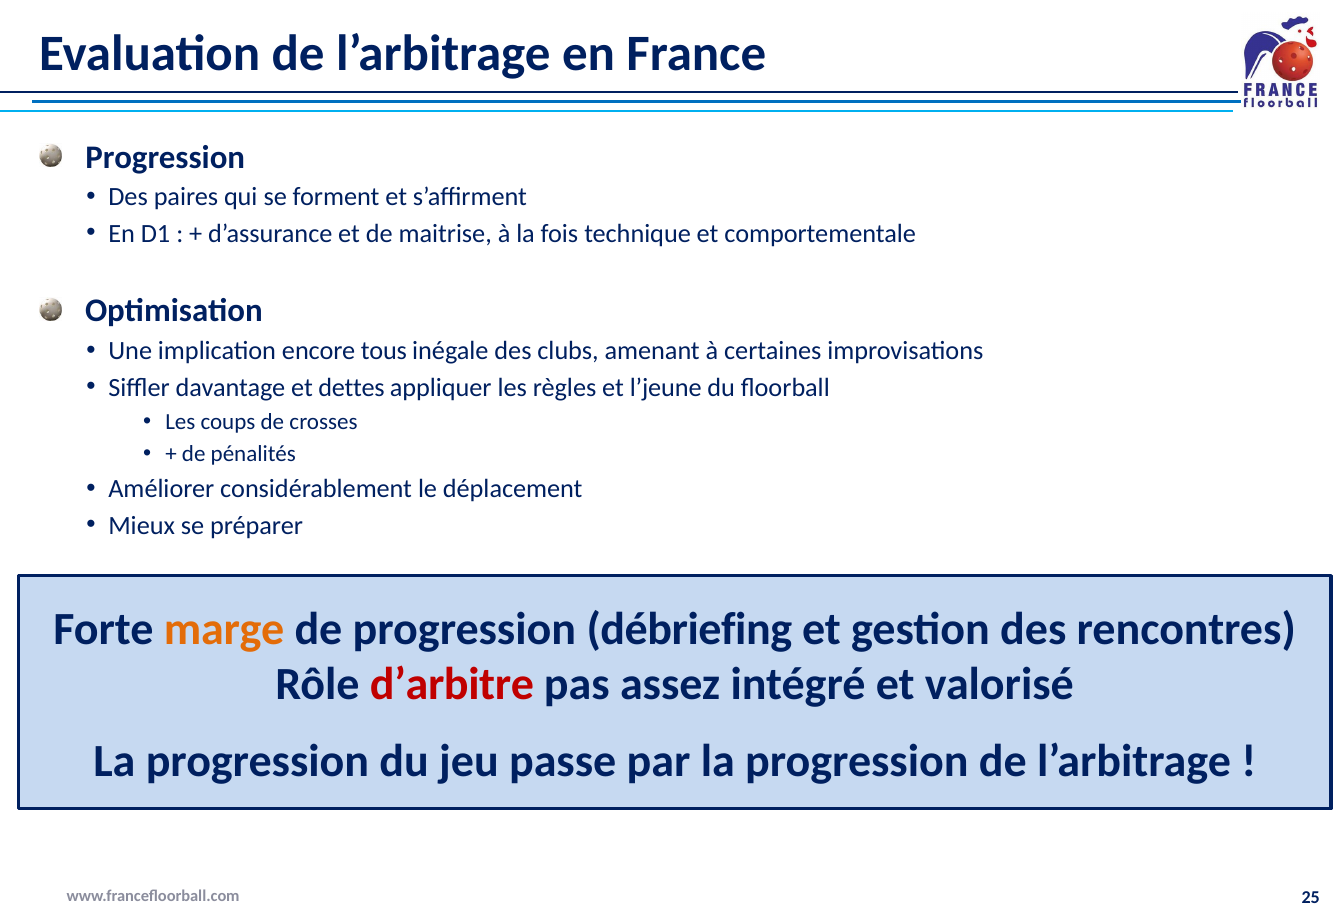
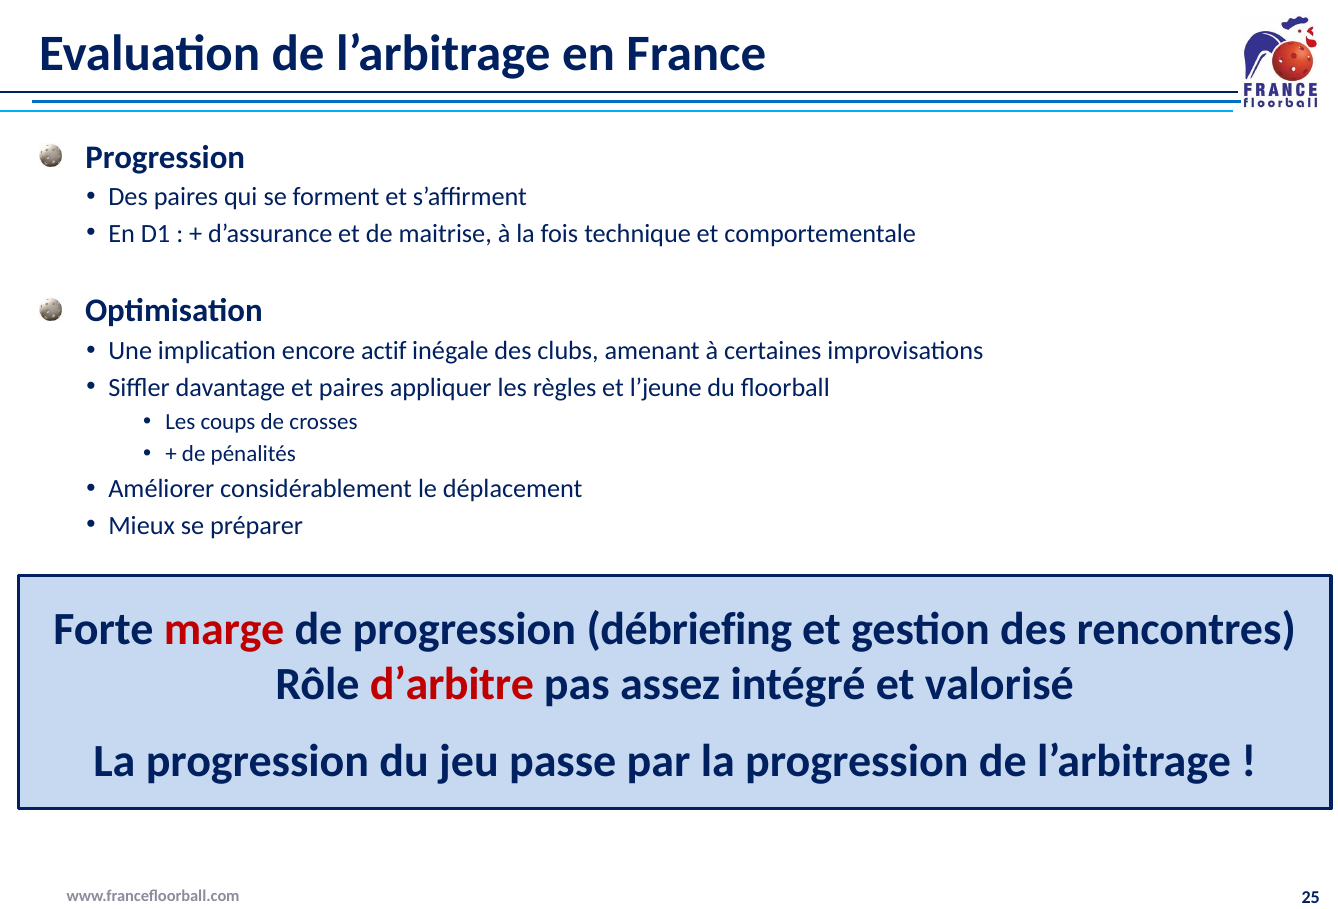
tous: tous -> actif (384, 351)
et dettes: dettes -> paires (351, 387)
marge colour: orange -> red (224, 629)
